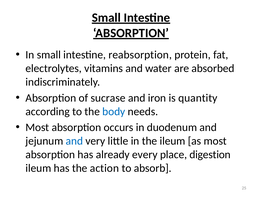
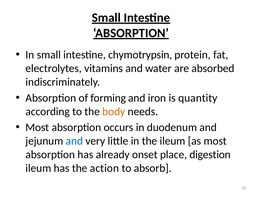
reabsorption: reabsorption -> chymotrypsin (140, 55)
sucrase: sucrase -> forming (108, 98)
body colour: blue -> orange (114, 111)
every: every -> onset (145, 154)
